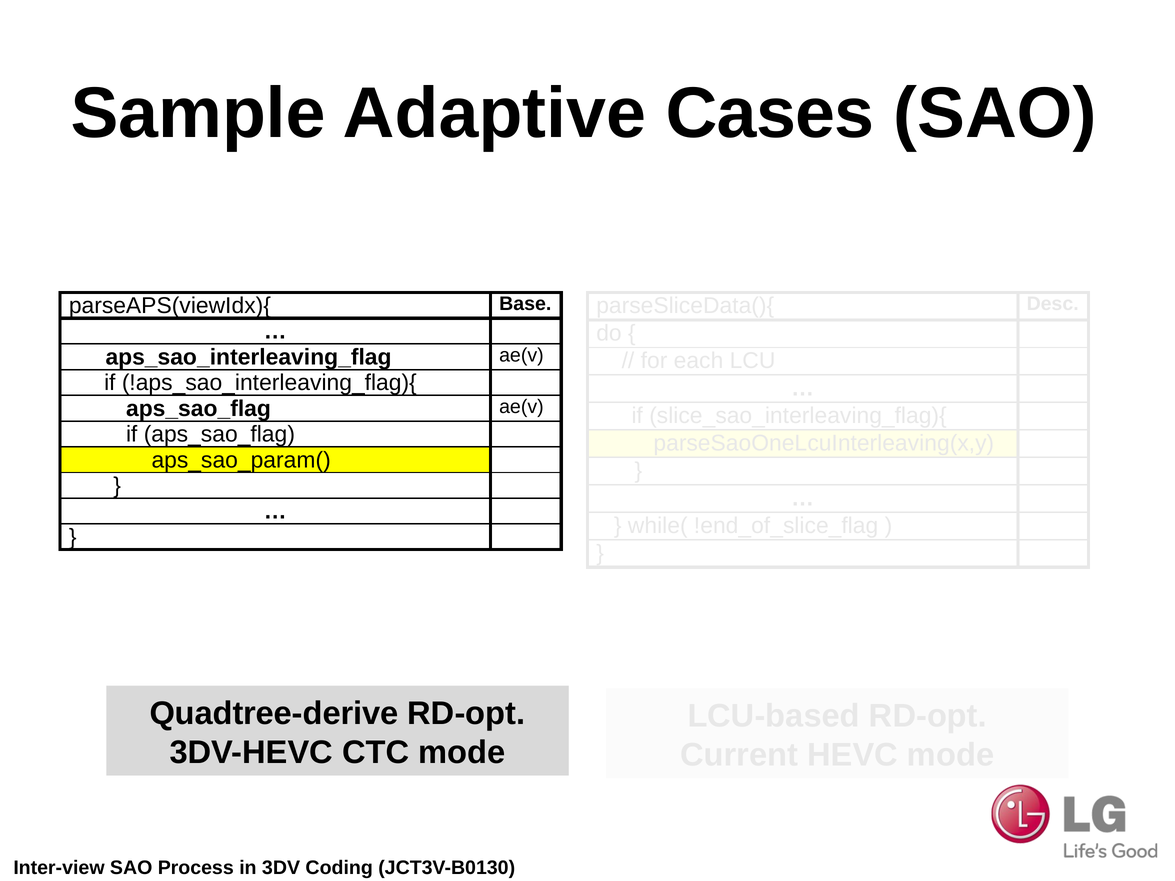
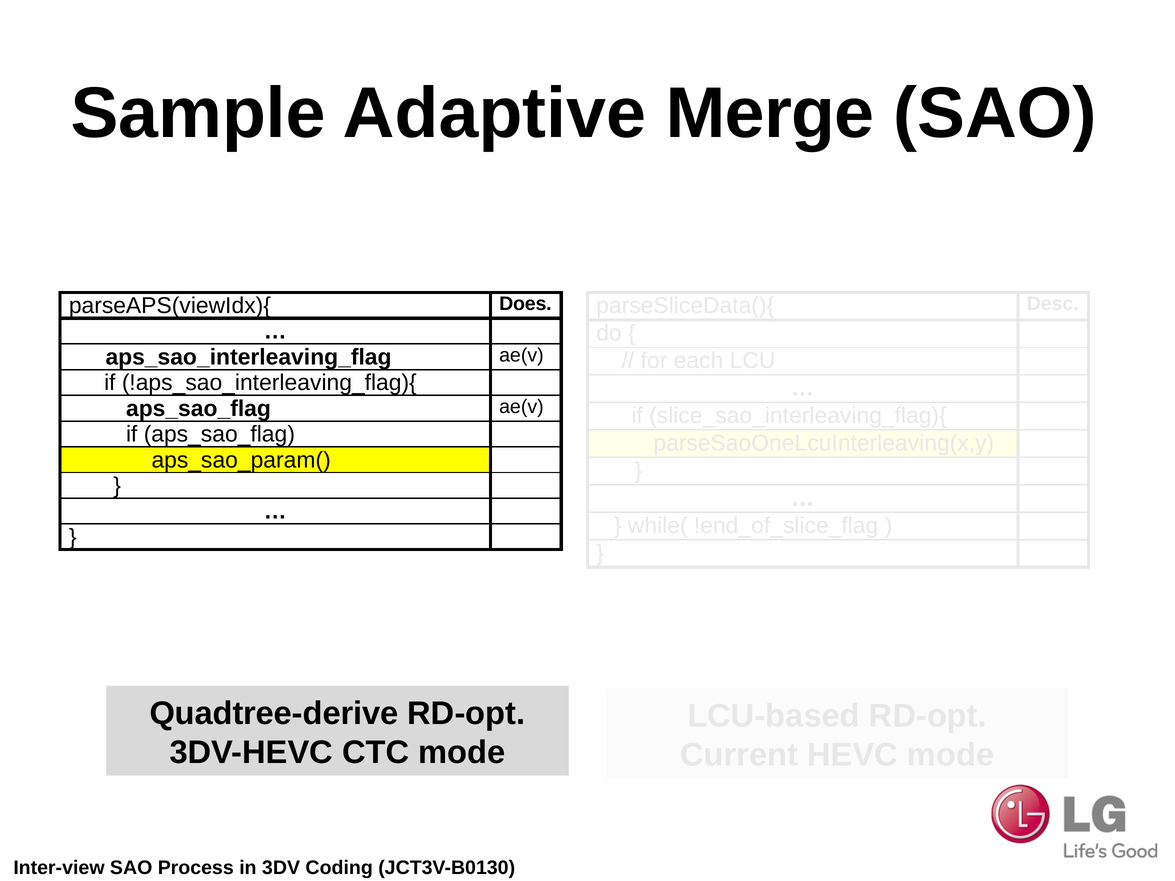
Cases: Cases -> Merge (770, 114)
Base: Base -> Does (525, 304)
